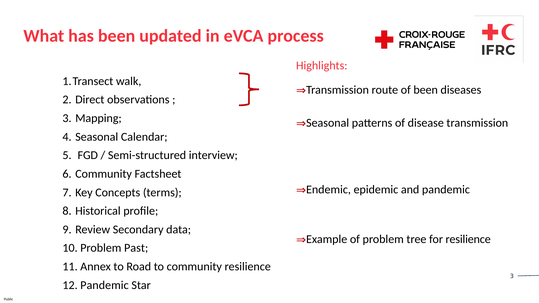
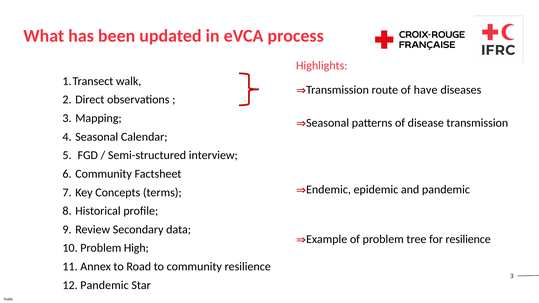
of been: been -> have (426, 90)
Past: Past -> High (136, 248)
